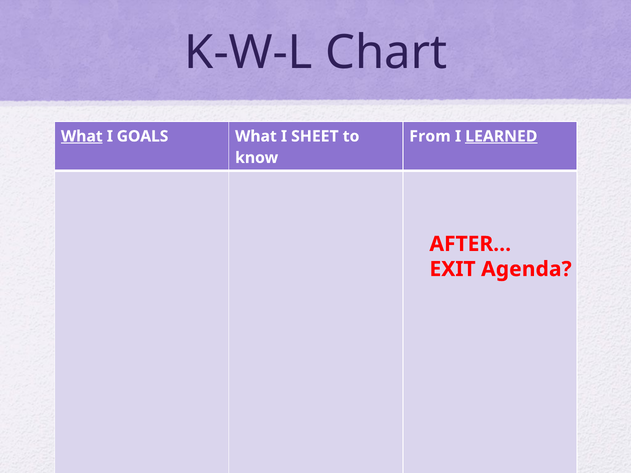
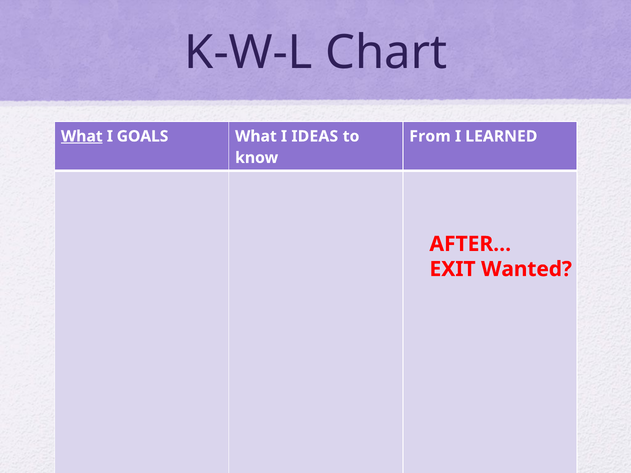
SHEET: SHEET -> IDEAS (315, 136)
LEARNED underline: present -> none (501, 136)
Agenda: Agenda -> Wanted (527, 269)
